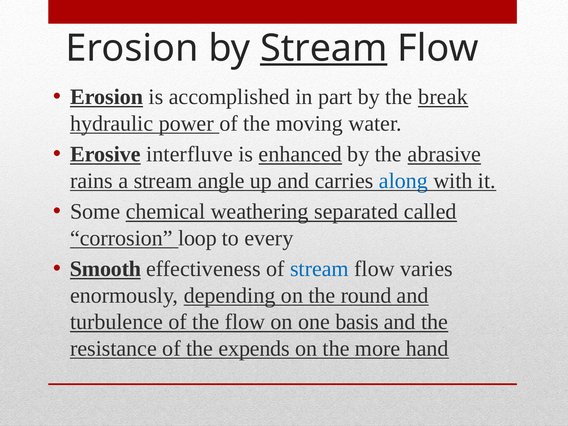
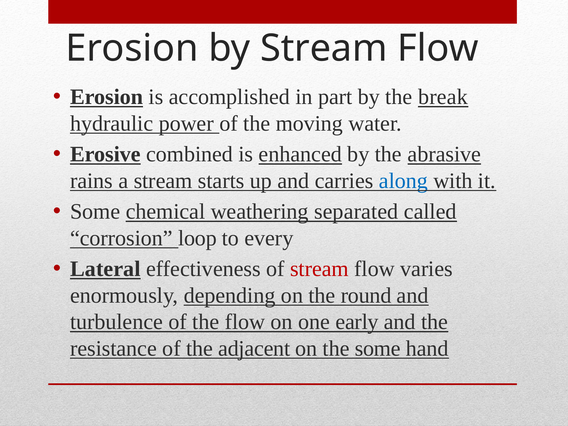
Stream underline: present -> none (324, 48)
interfluve: interfluve -> combined (190, 154)
angle: angle -> starts (221, 181)
Smooth: Smooth -> Lateral (105, 269)
stream colour: blue -> red (319, 269)
basis: basis -> early (357, 322)
expends: expends -> adjacent (254, 348)
the more: more -> some (378, 348)
